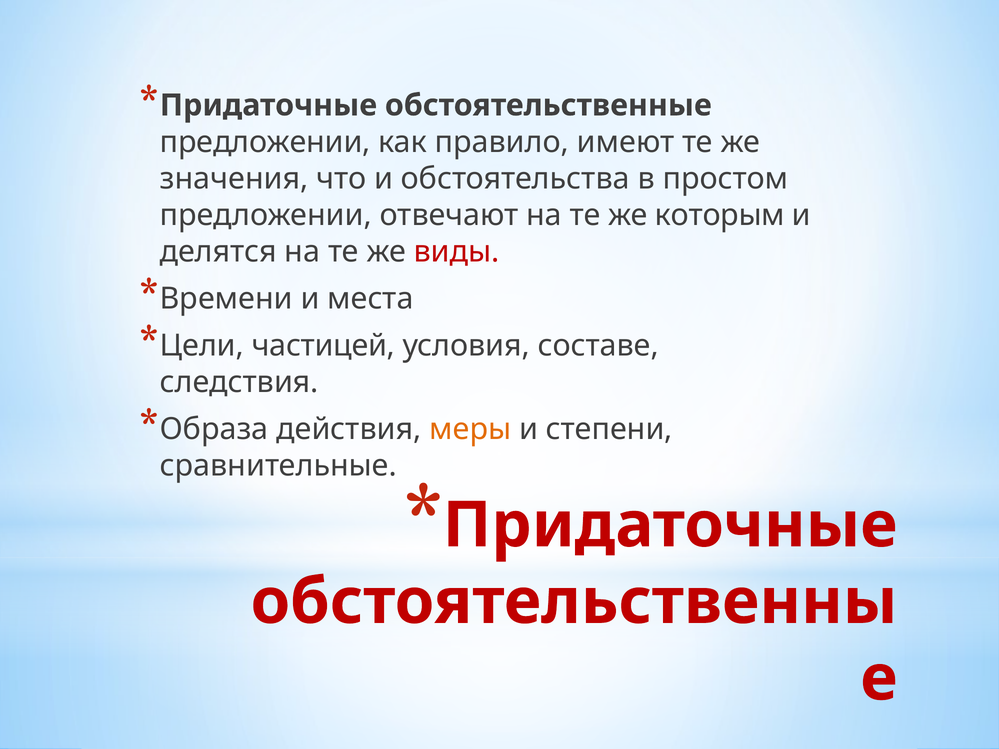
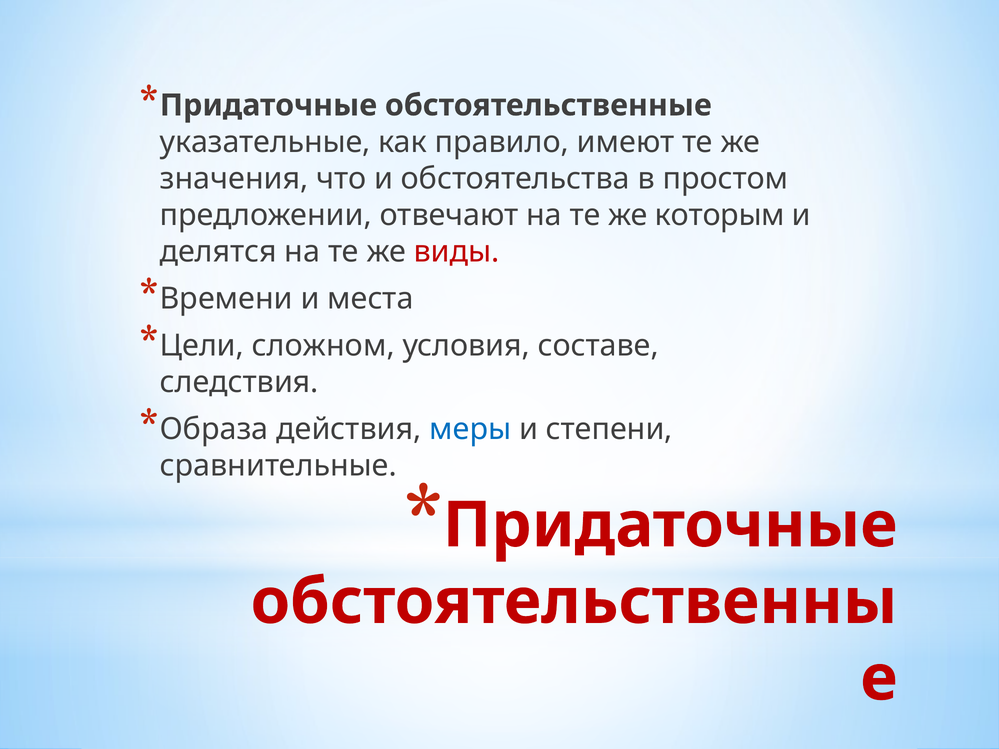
предложении: предложении -> указательные (265, 142)
частицей: частицей -> сложном (323, 346)
меры colour: orange -> blue (470, 429)
